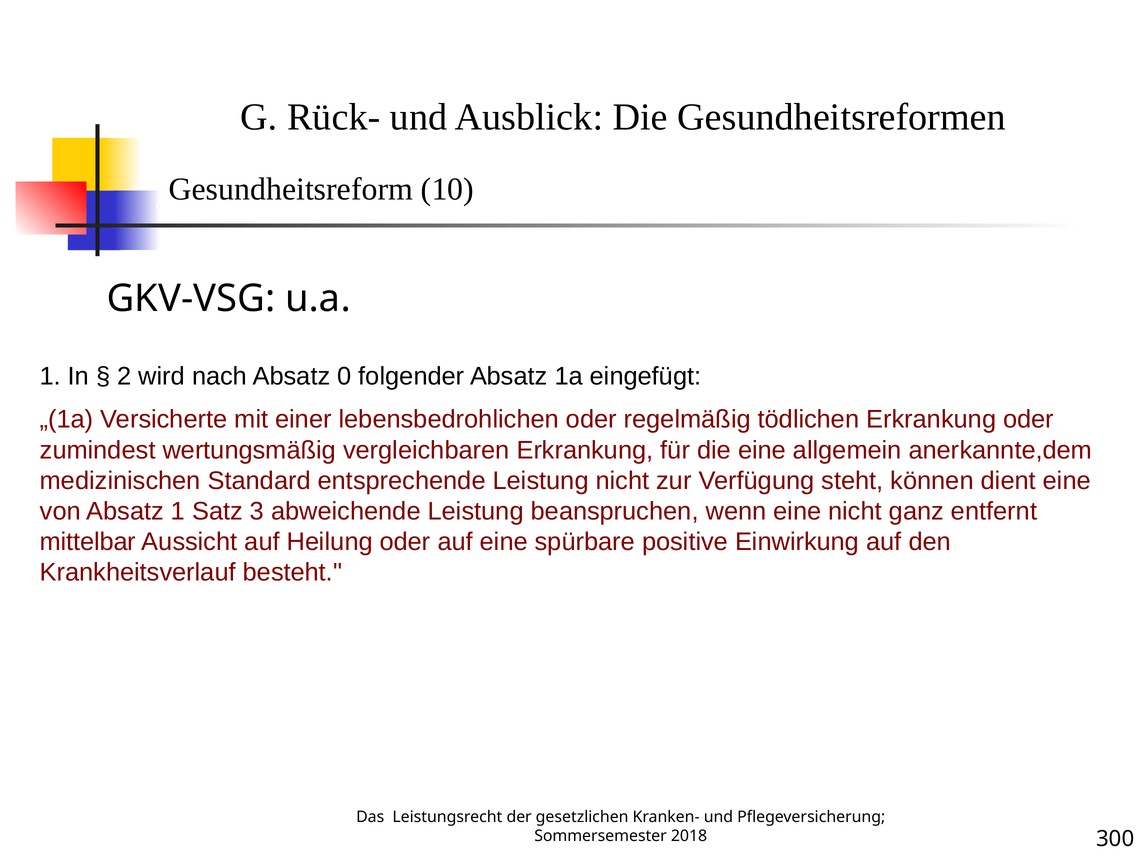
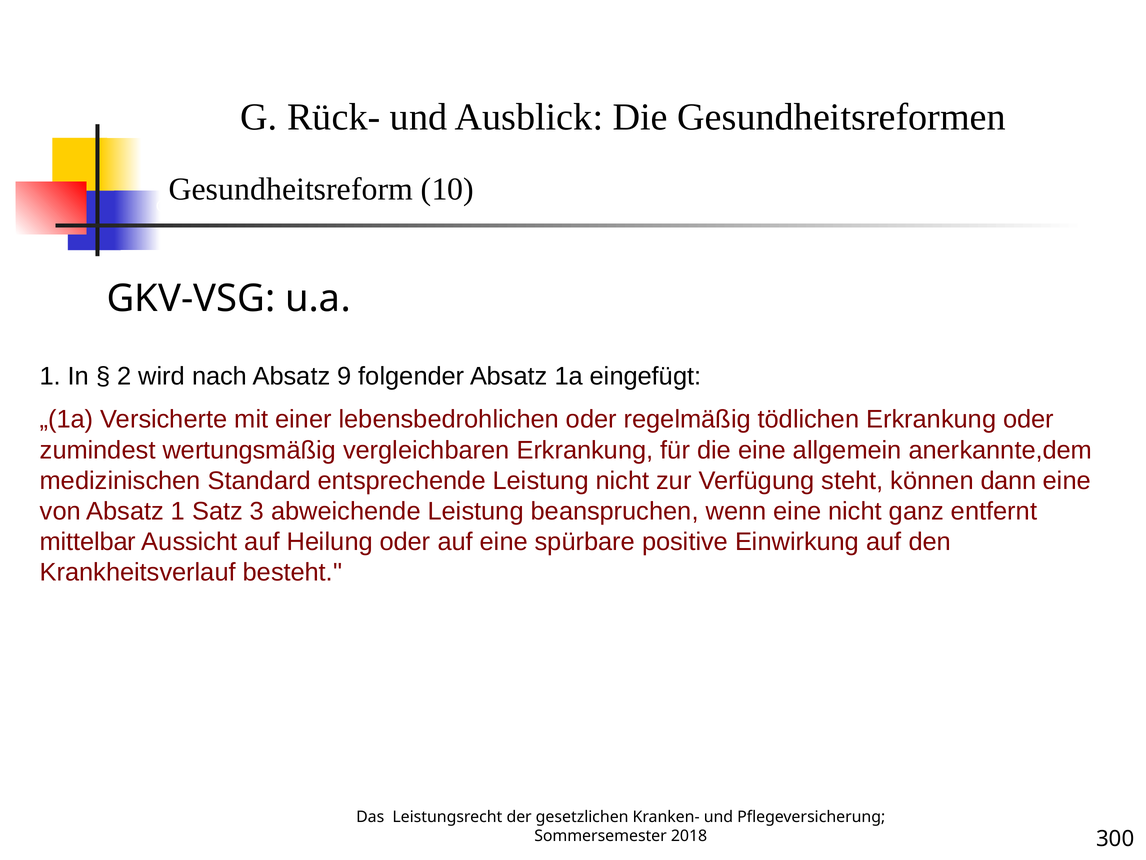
0: 0 -> 9 (344, 376)
dient: dient -> dann (1008, 480)
